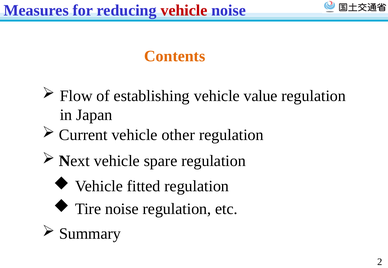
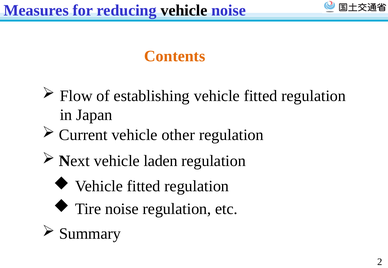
vehicle colour: red -> black (184, 10)
establishing vehicle value: value -> fitted (261, 96)
spare: spare -> laden (161, 161)
